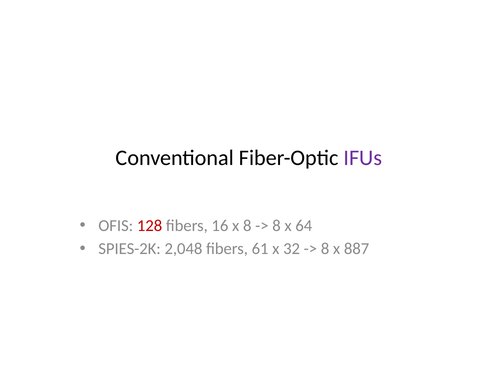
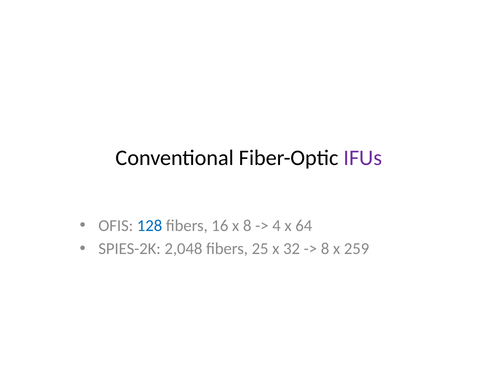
128 colour: red -> blue (150, 225)
8: 8 -> 4 (276, 225)
61: 61 -> 25 (260, 248)
887: 887 -> 259 (357, 248)
